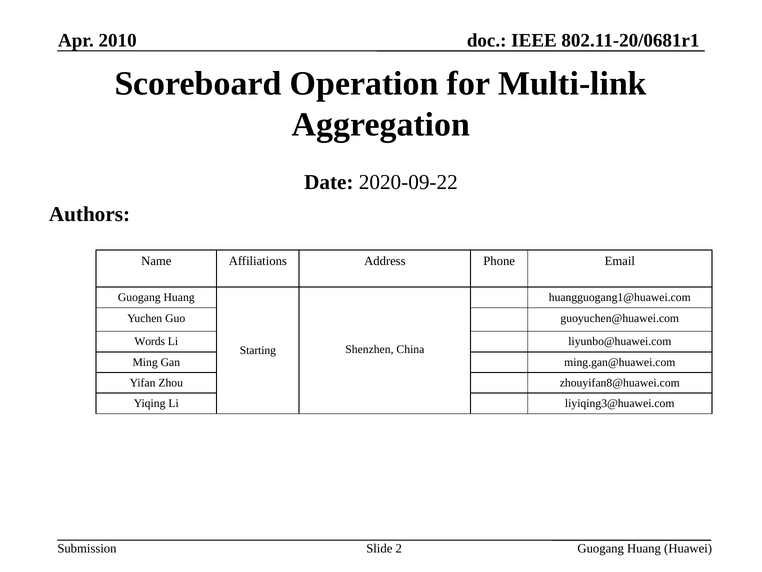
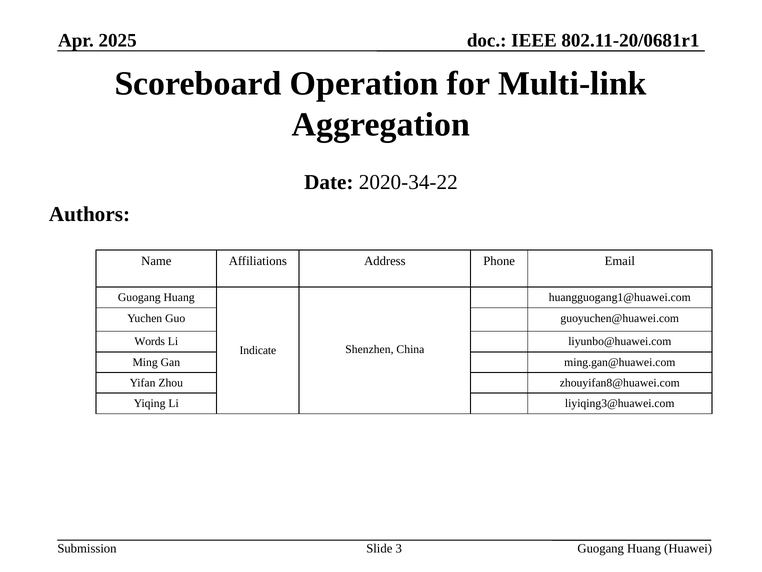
2010: 2010 -> 2025 (118, 41)
2020-09-22: 2020-09-22 -> 2020-34-22 (408, 182)
Starting: Starting -> Indicate (258, 350)
2: 2 -> 3 (399, 548)
